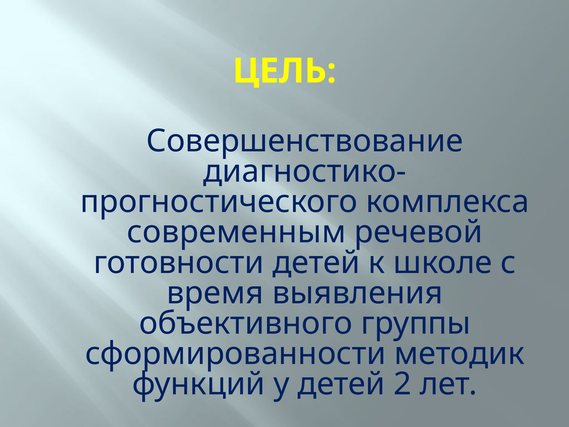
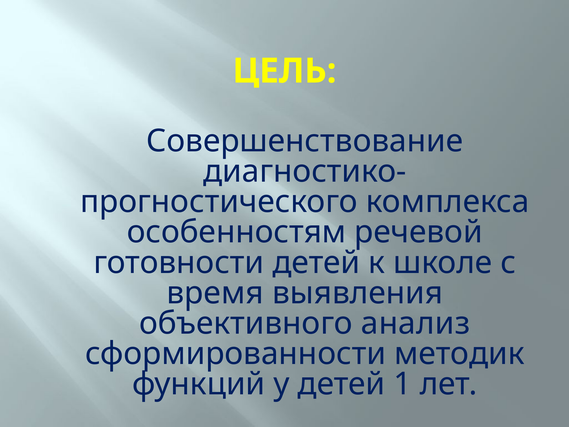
современным: современным -> особенностям (236, 232)
группы: группы -> анализ (416, 323)
2: 2 -> 1 (402, 384)
